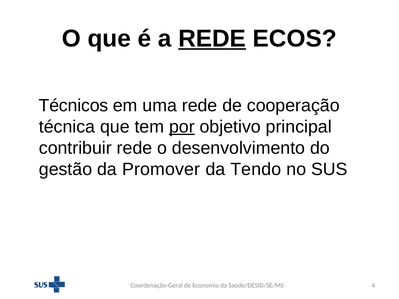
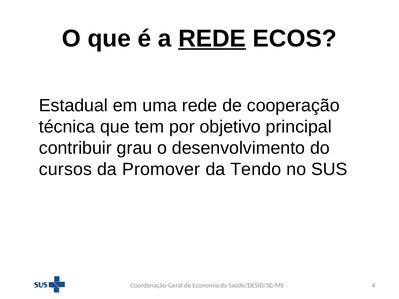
Técnicos: Técnicos -> Estadual (73, 106)
por underline: present -> none (182, 127)
contribuir rede: rede -> grau (134, 148)
gestão: gestão -> cursos (65, 169)
